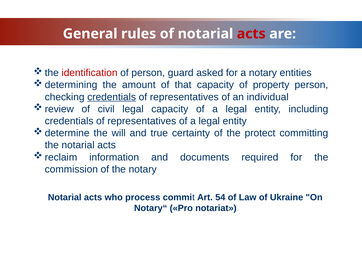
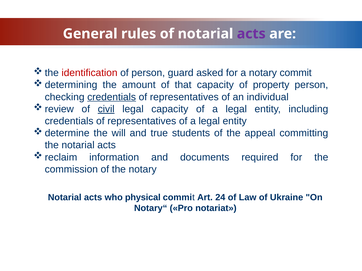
acts colour: red -> purple (251, 34)
notary entities: entities -> commit (296, 73)
civil underline: none -> present (106, 109)
certainty: certainty -> students (191, 133)
protect: protect -> appeal (260, 133)
process: process -> physical (143, 198)
54: 54 -> 24 (220, 198)
